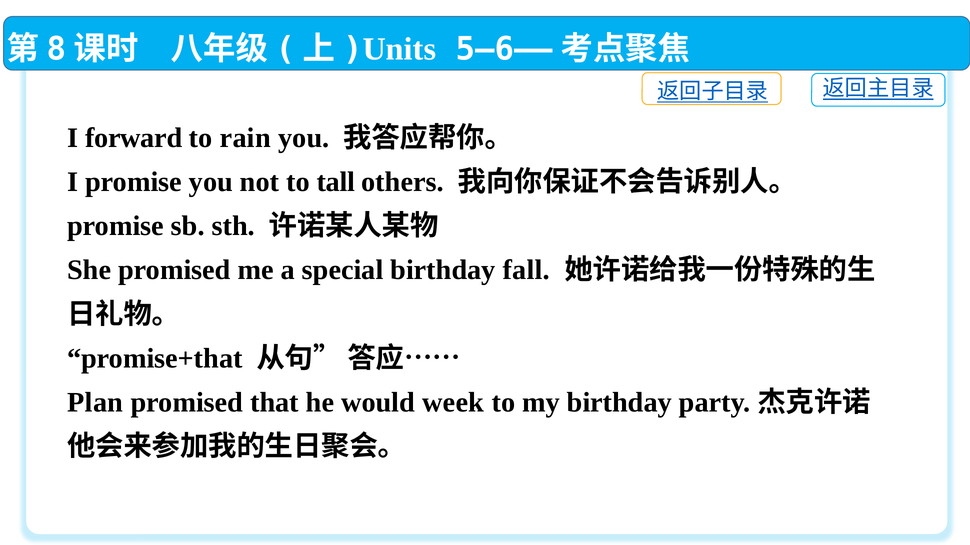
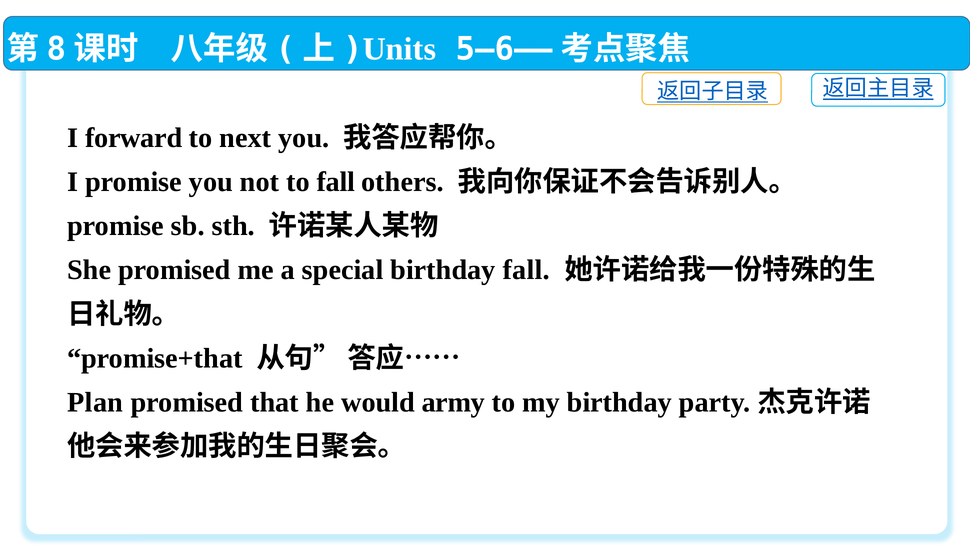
rain: rain -> next (245, 138)
to tall: tall -> fall (336, 182)
week: week -> army (453, 403)
